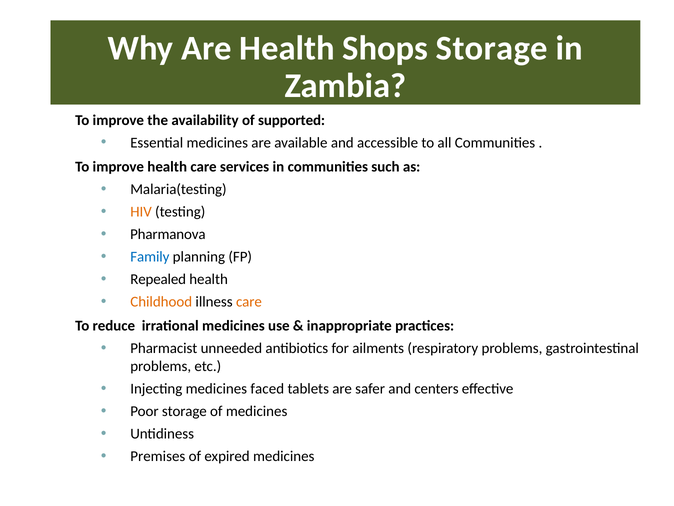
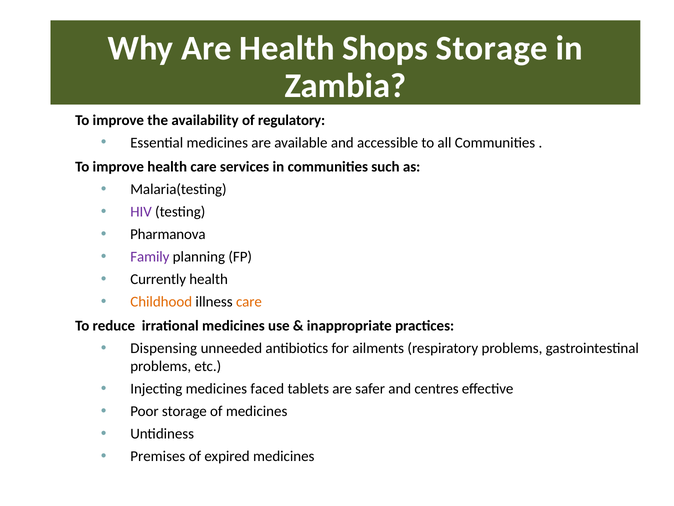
supported: supported -> regulatory (292, 120)
HIV colour: orange -> purple (141, 212)
Family colour: blue -> purple (150, 257)
Repealed: Repealed -> Currently (158, 279)
Pharmacist: Pharmacist -> Dispensing (164, 348)
centers: centers -> centres (437, 389)
